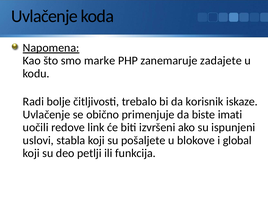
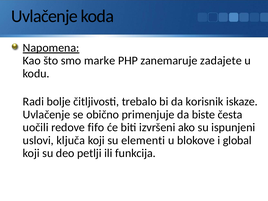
imati: imati -> česta (230, 115)
link: link -> fifo (96, 127)
stabla: stabla -> ključa (71, 140)
pošaljete: pošaljete -> elementi (143, 140)
